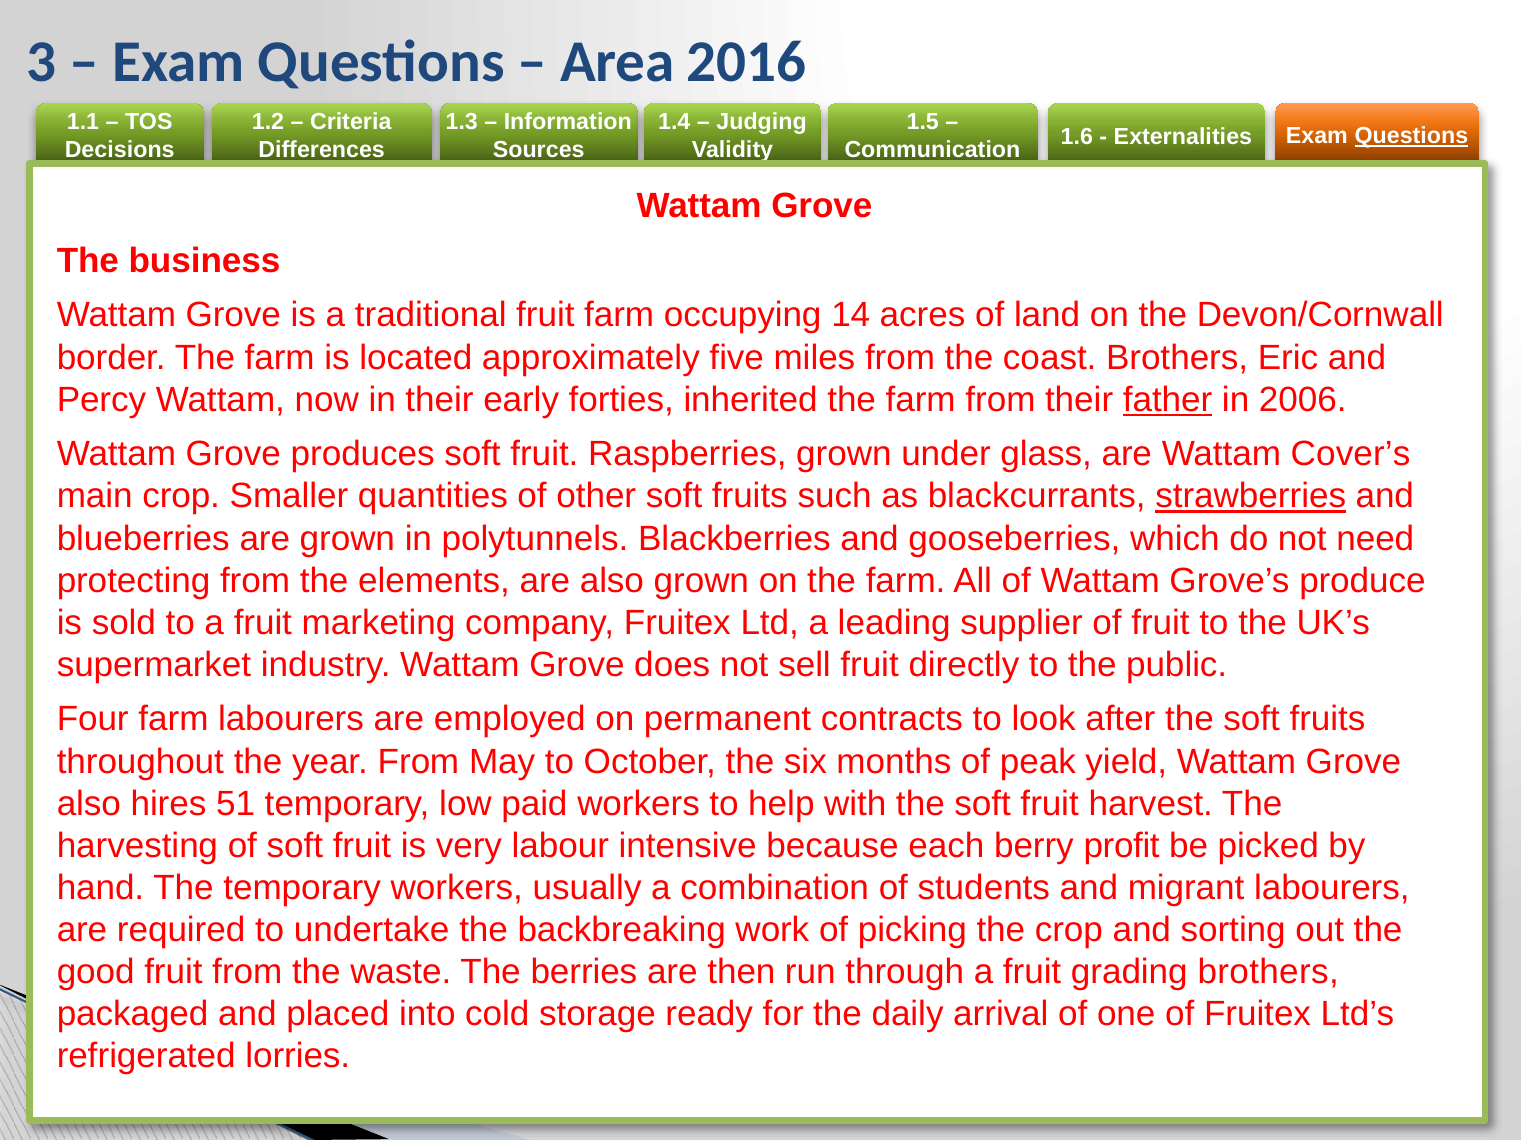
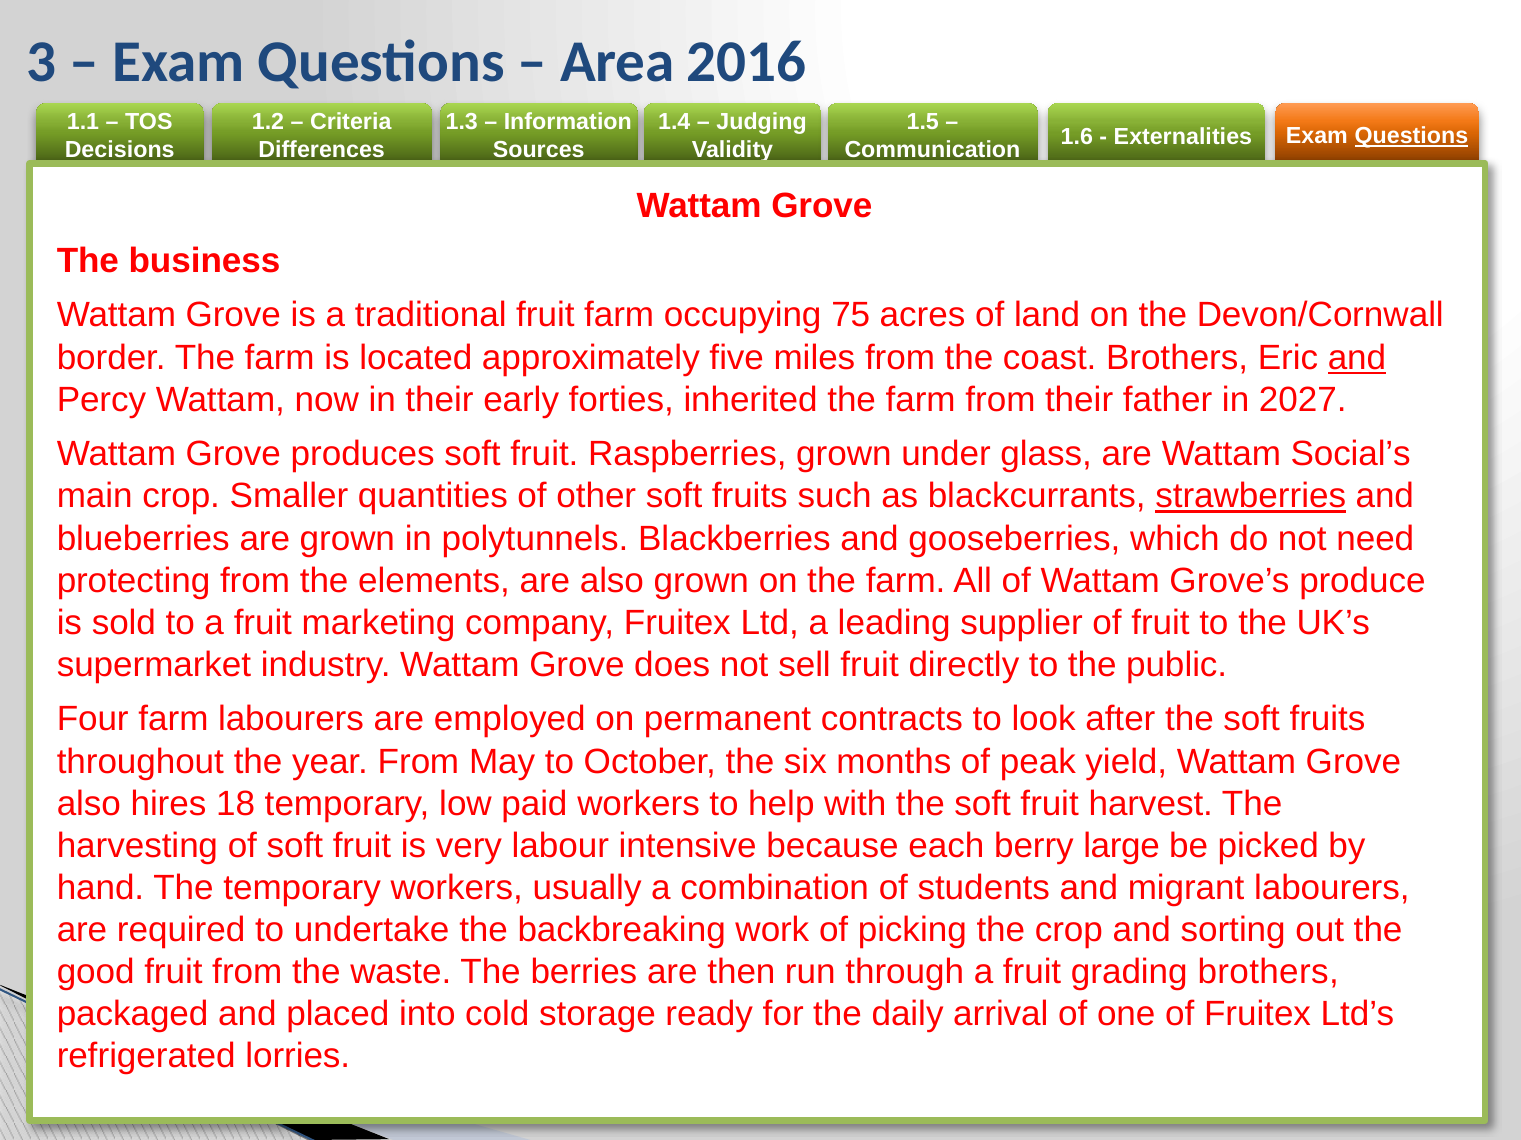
14: 14 -> 75 (851, 316)
and underline: none -> present (1357, 358)
father underline: present -> none (1168, 400)
2006: 2006 -> 2027 (1303, 400)
Cover’s: Cover’s -> Social’s (1351, 455)
51: 51 -> 18 (236, 804)
profit: profit -> large (1122, 846)
